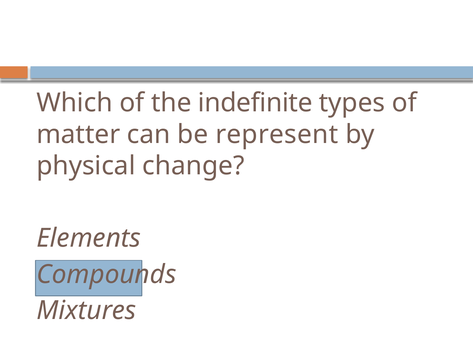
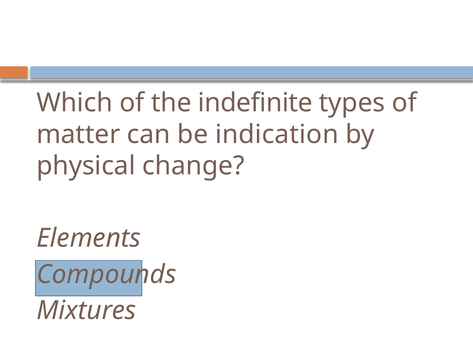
represent: represent -> indication (277, 134)
